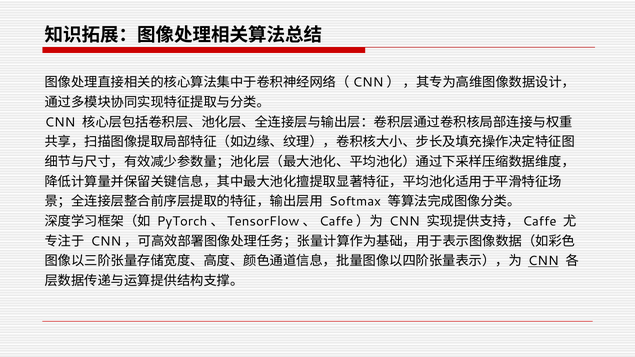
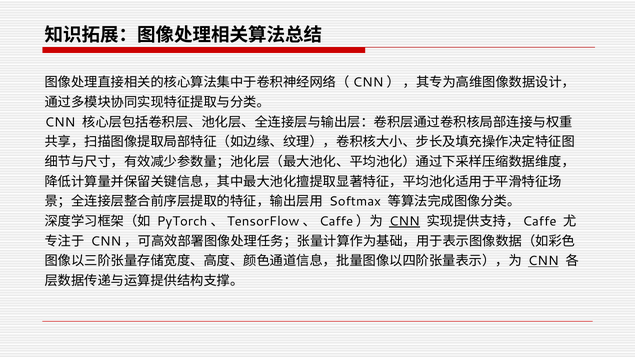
CNN underline: none -> present (404, 222)
